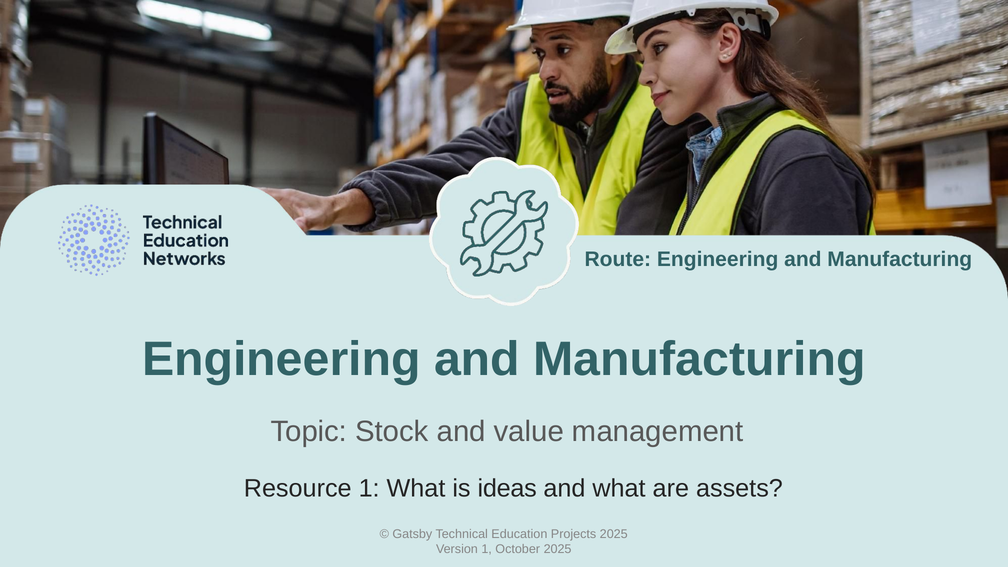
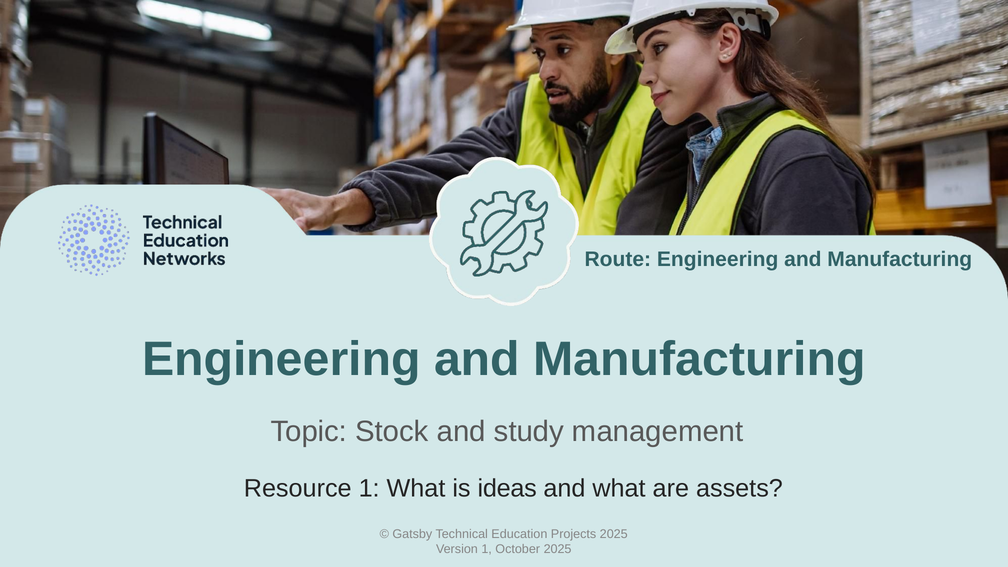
value: value -> study (529, 432)
